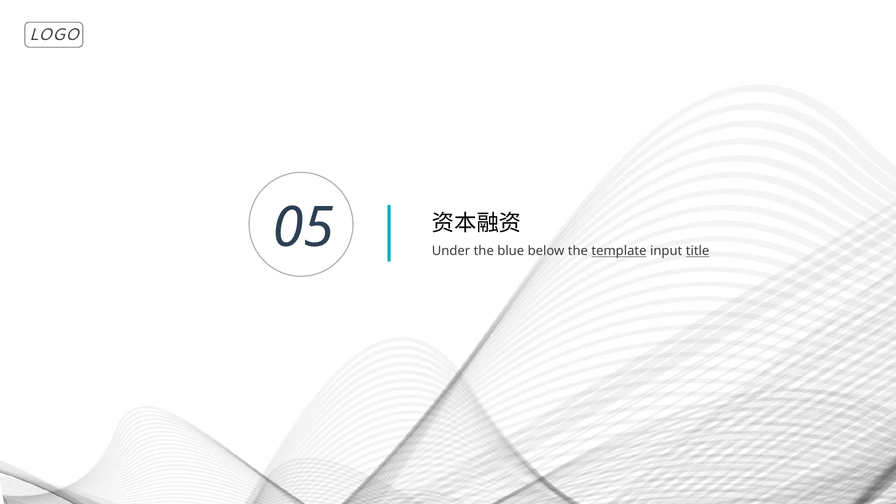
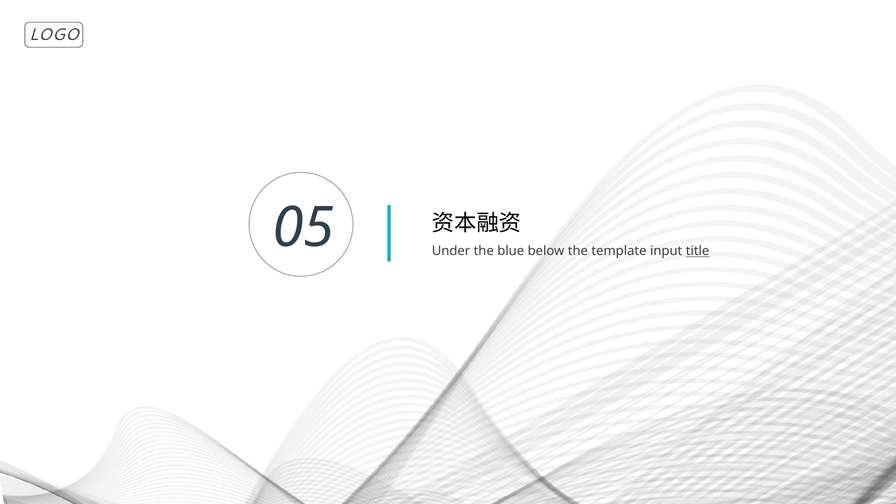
template underline: present -> none (619, 251)
